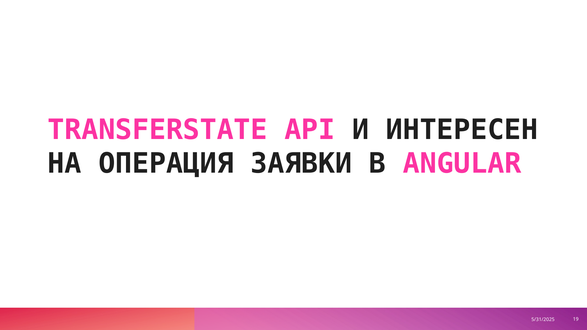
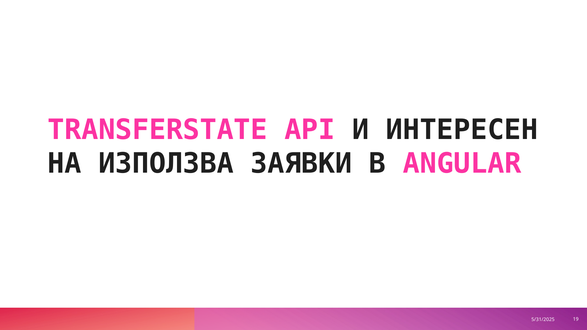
ОПЕРАЦИЯ: ОПЕРАЦИЯ -> ИЗПОЛЗВА (166, 164)
